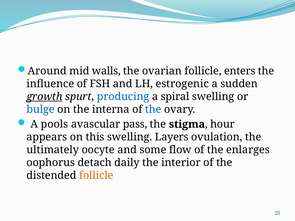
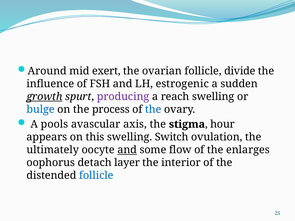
walls: walls -> exert (106, 71)
enters: enters -> divide (240, 71)
producing colour: blue -> purple (123, 97)
spiral: spiral -> reach (175, 97)
interna: interna -> process (111, 109)
pass: pass -> axis (135, 124)
Layers: Layers -> Switch (172, 137)
and underline: none -> present (127, 150)
daily: daily -> layer (127, 163)
follicle colour: orange -> blue (96, 176)
